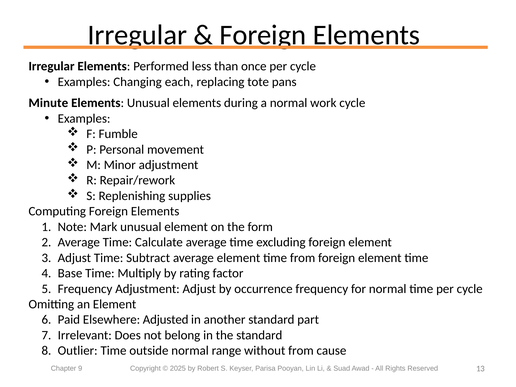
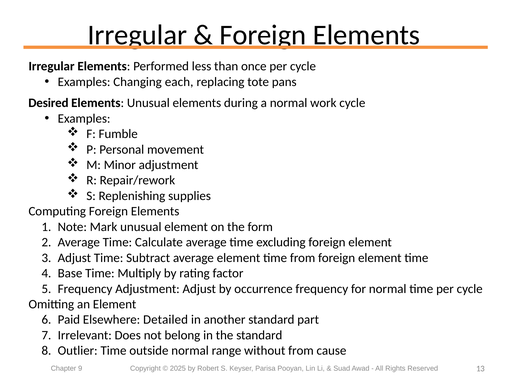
Minute: Minute -> Desired (48, 103)
Adjusted: Adjusted -> Detailed (166, 320)
